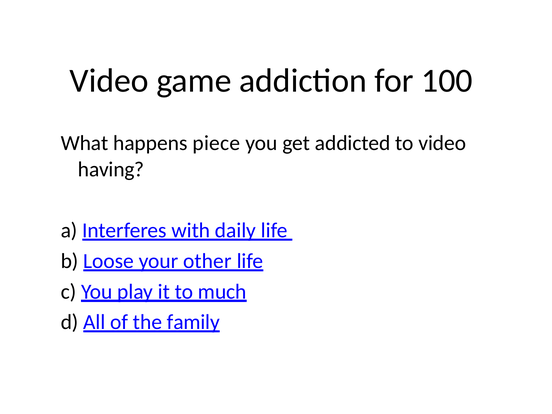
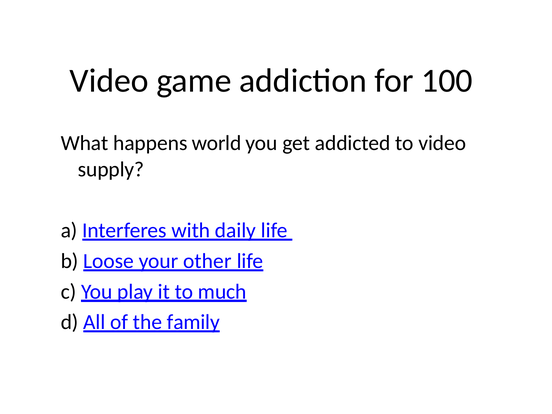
piece: piece -> world (217, 143)
having: having -> supply (111, 169)
